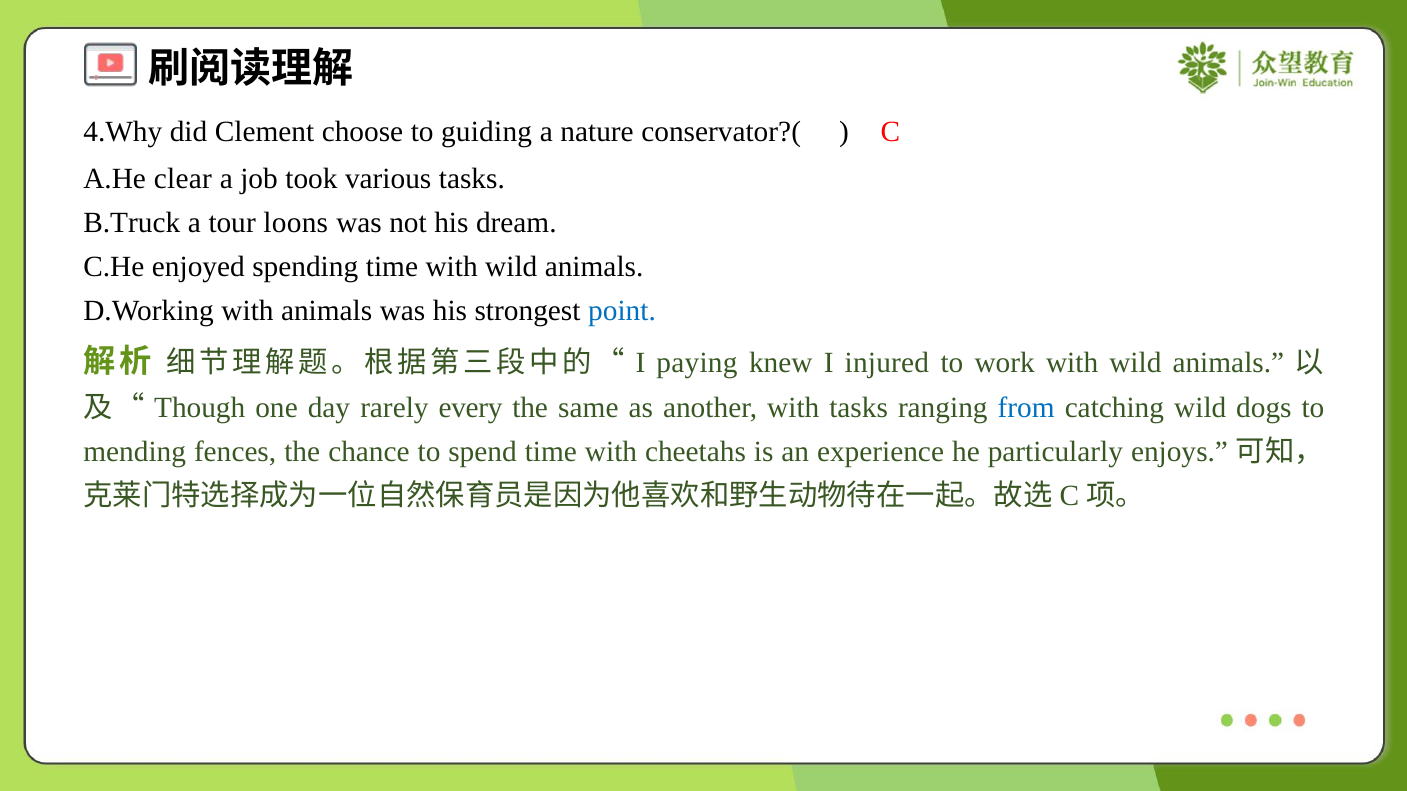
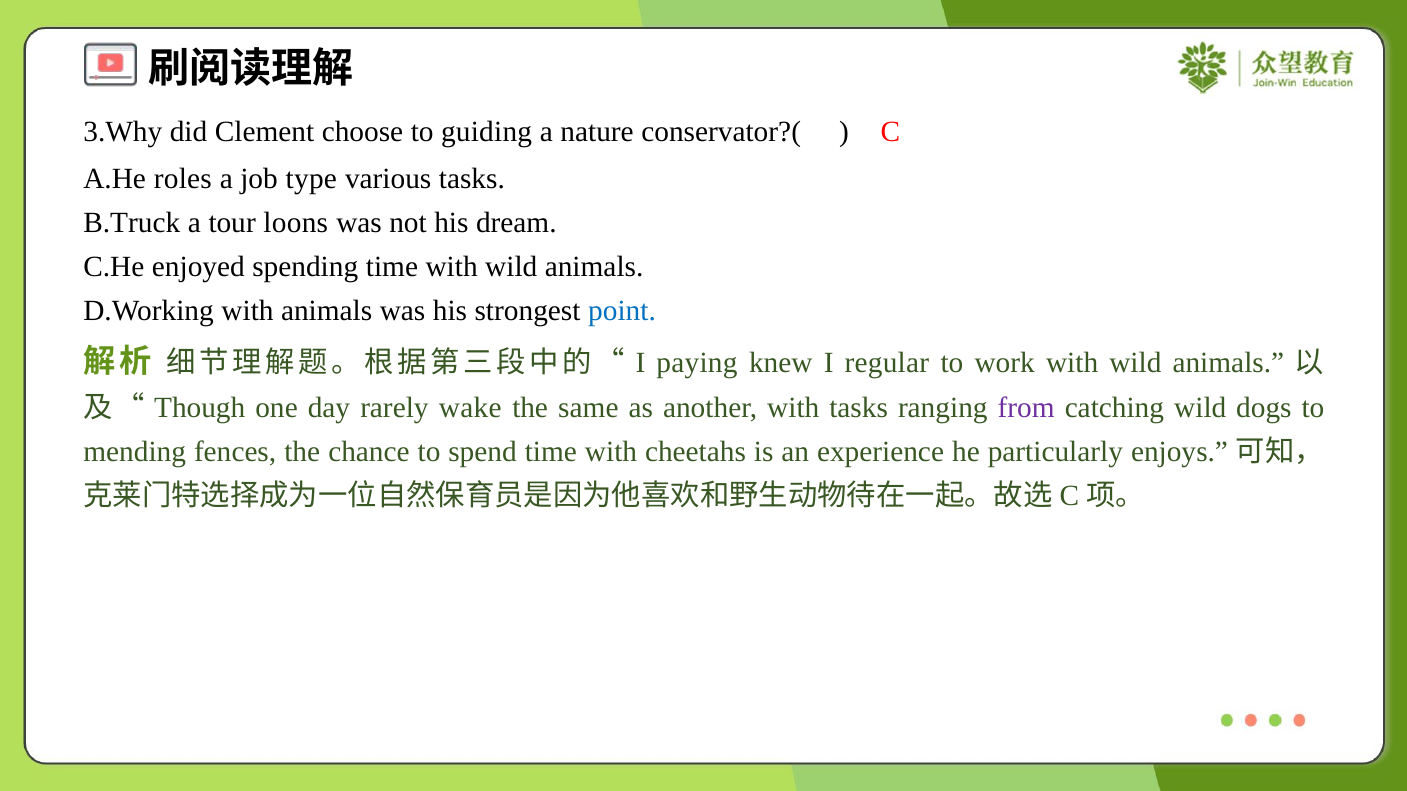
4.Why: 4.Why -> 3.Why (123, 132)
clear: clear -> roles (183, 179)
took: took -> type (311, 179)
injured: injured -> regular (887, 363)
every: every -> wake (470, 408)
from colour: blue -> purple (1026, 408)
